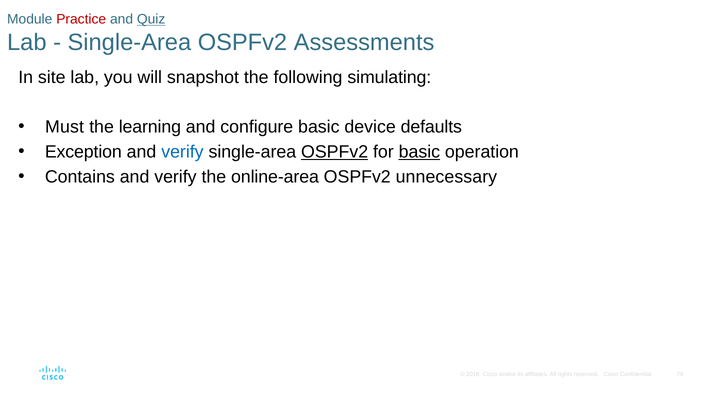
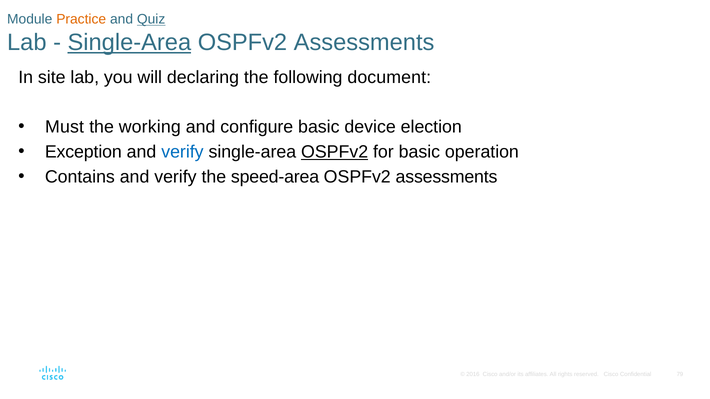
Practice colour: red -> orange (81, 19)
Single-Area underline: none -> present (129, 43)
snapshot: snapshot -> declaring (203, 77)
simulating: simulating -> document (389, 77)
learning: learning -> working (150, 127)
defaults: defaults -> election (431, 127)
basic underline: present -> none (419, 152)
online-area: online-area -> speed-area (275, 177)
unnecessary: unnecessary -> assessments (447, 177)
